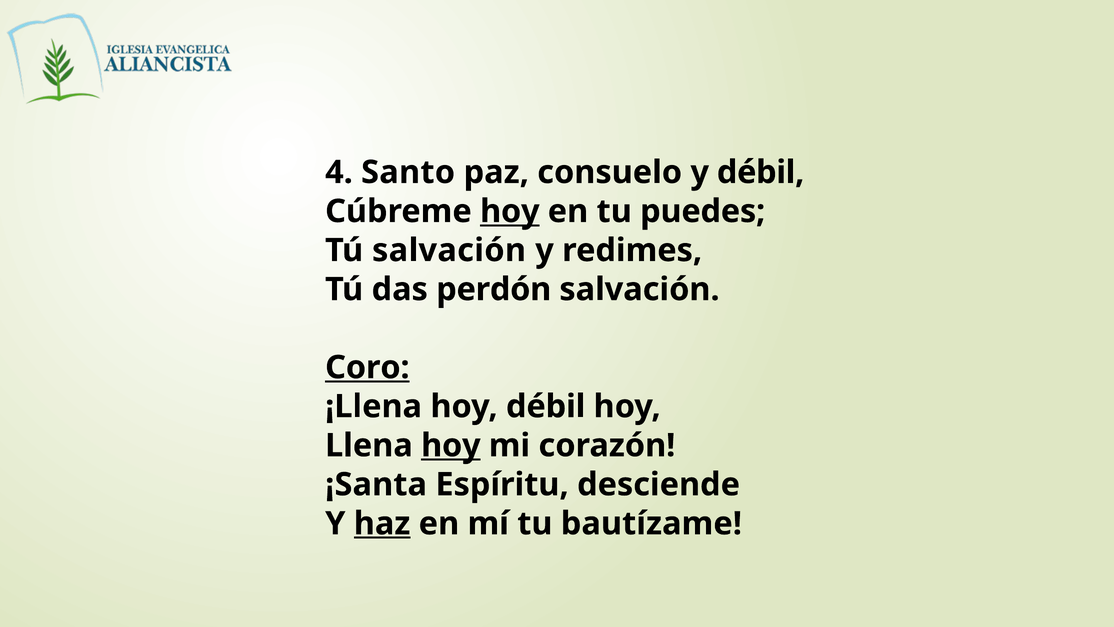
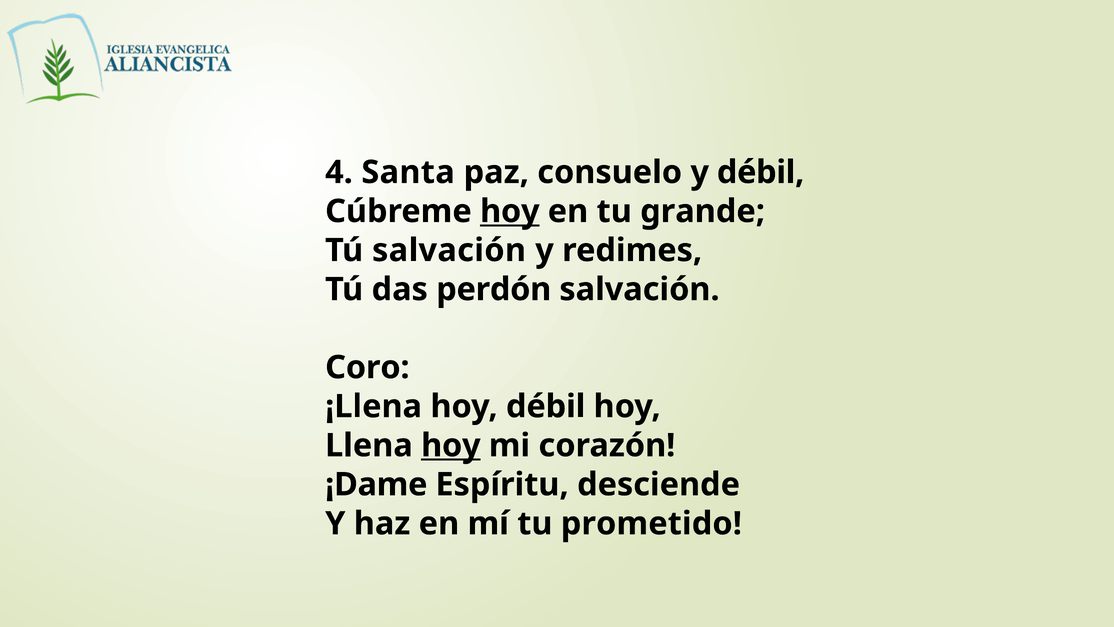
Santo: Santo -> Santa (408, 172)
puedes: puedes -> grande (703, 211)
Coro underline: present -> none (367, 367)
¡Santa: ¡Santa -> ¡Dame (376, 484)
haz underline: present -> none (382, 523)
bautízame: bautízame -> prometido (651, 523)
